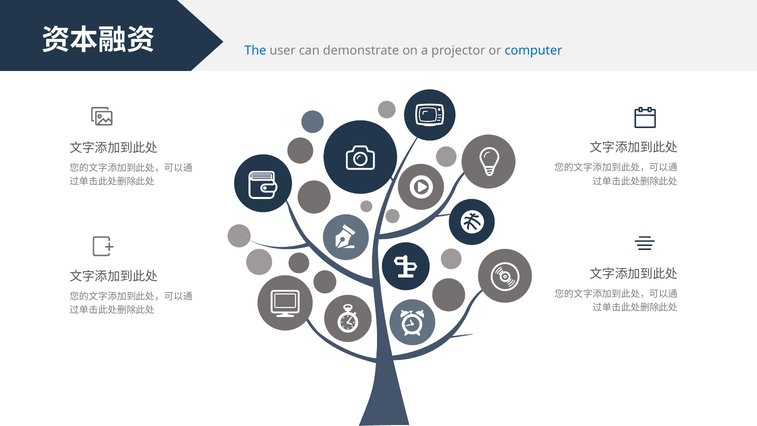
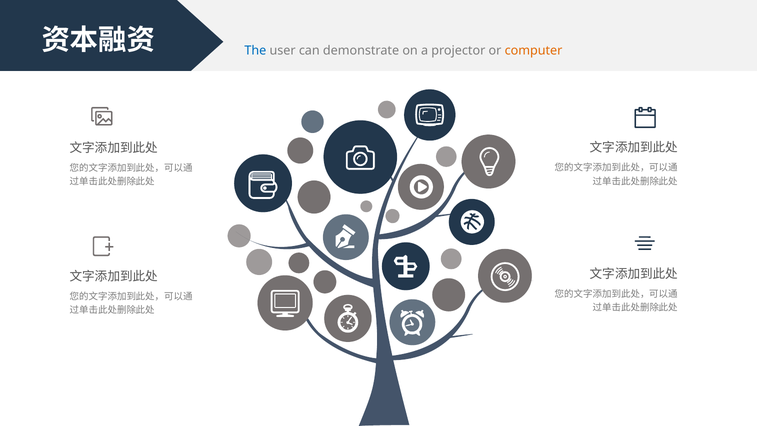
computer colour: blue -> orange (534, 50)
